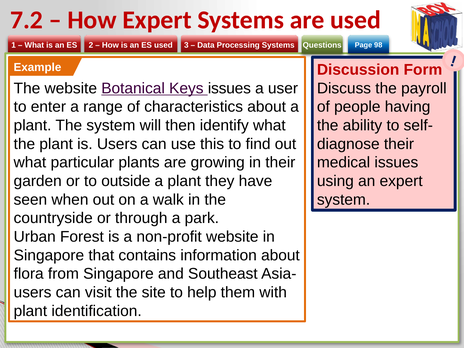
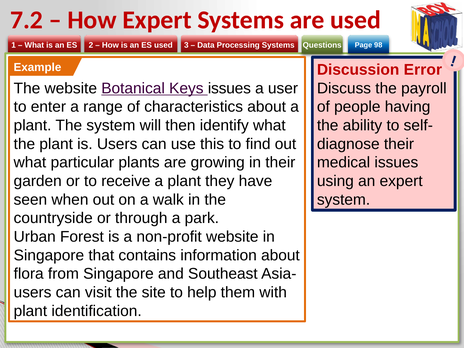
Form: Form -> Error (423, 70)
outside: outside -> receive (126, 181)
